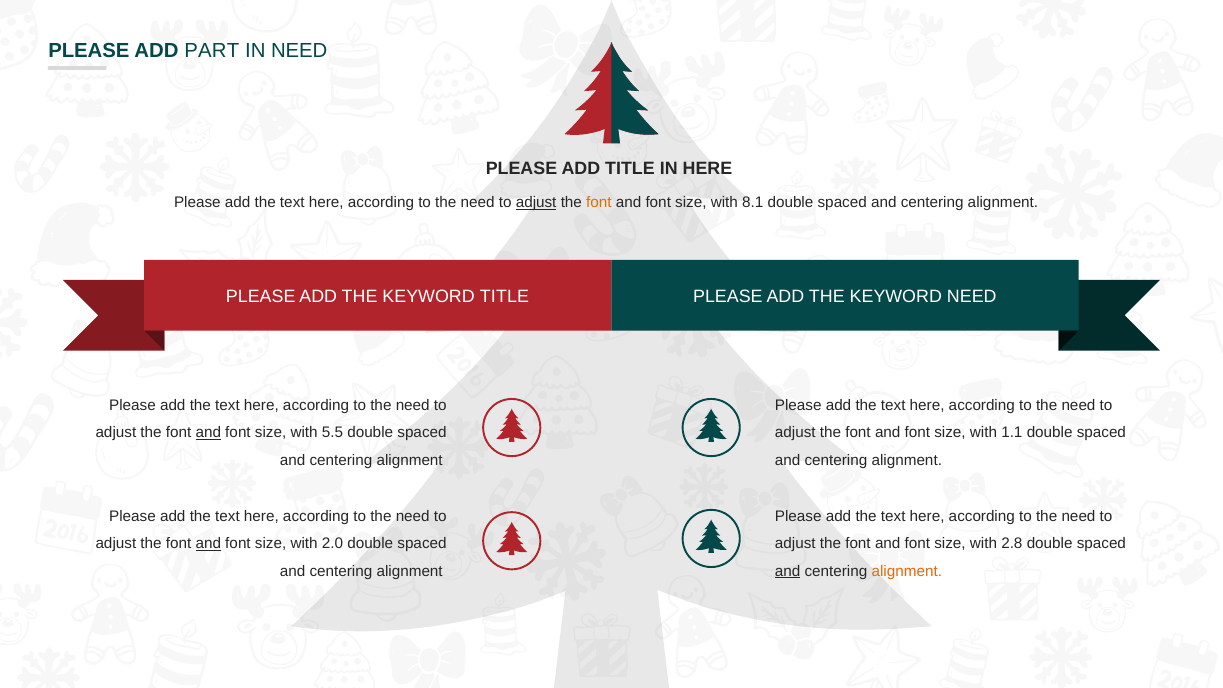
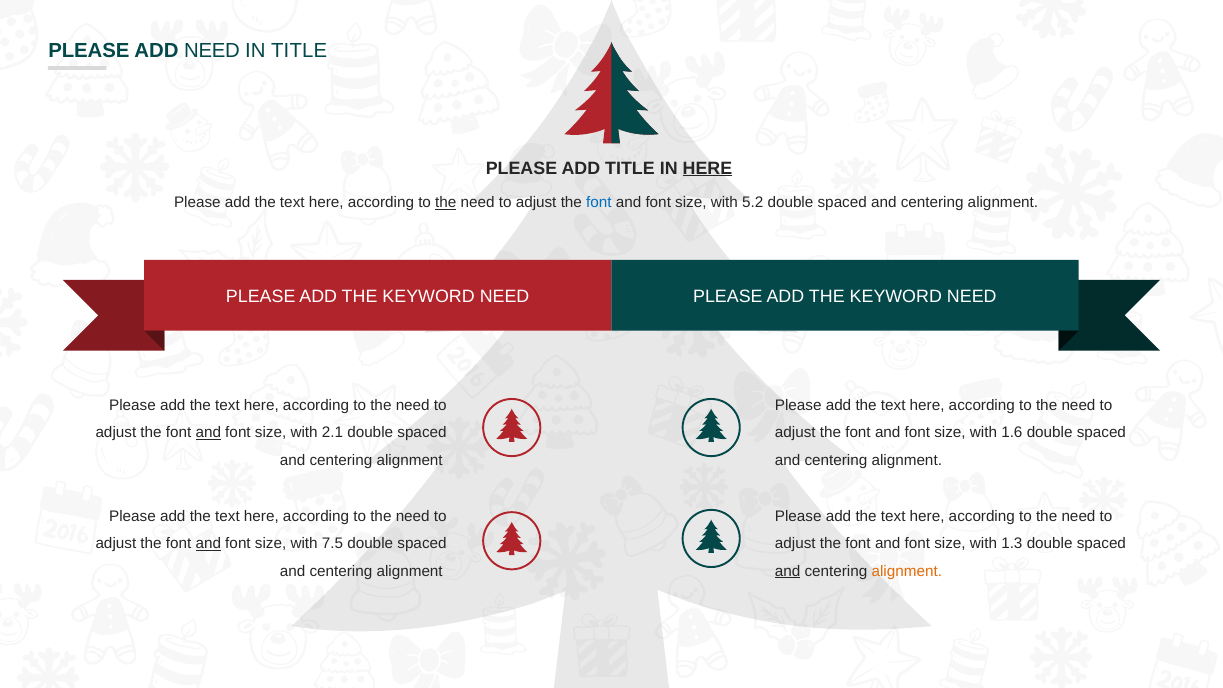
ADD PART: PART -> NEED (212, 51)
IN NEED: NEED -> TITLE (299, 51)
HERE underline: none -> present (707, 168)
the underline: none -> present (446, 203)
adjust underline: present -> none (536, 203)
font colour: orange -> blue (599, 203)
8.1: 8.1 -> 5.2 (753, 203)
TITLE: TITLE -> NEED (505, 296)
5.5: 5.5 -> 2.1 (333, 433)
1.1: 1.1 -> 1.6 (1012, 433)
2.0: 2.0 -> 7.5 (333, 544)
2.8: 2.8 -> 1.3 (1012, 544)
